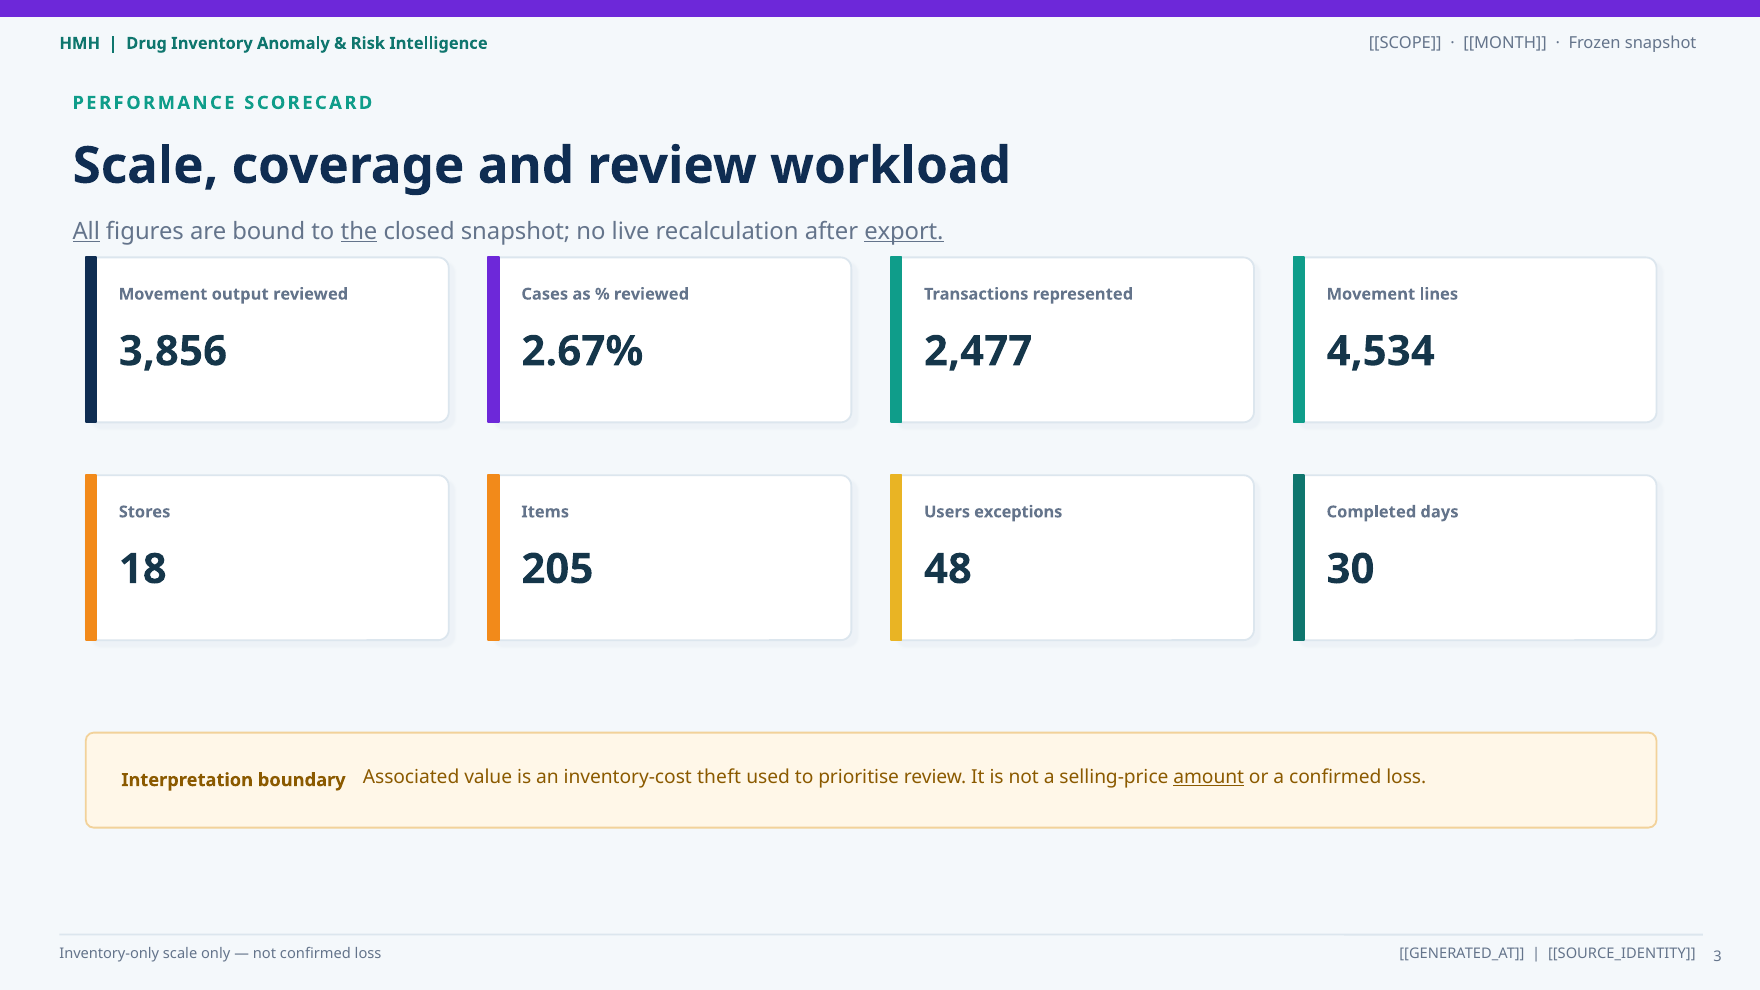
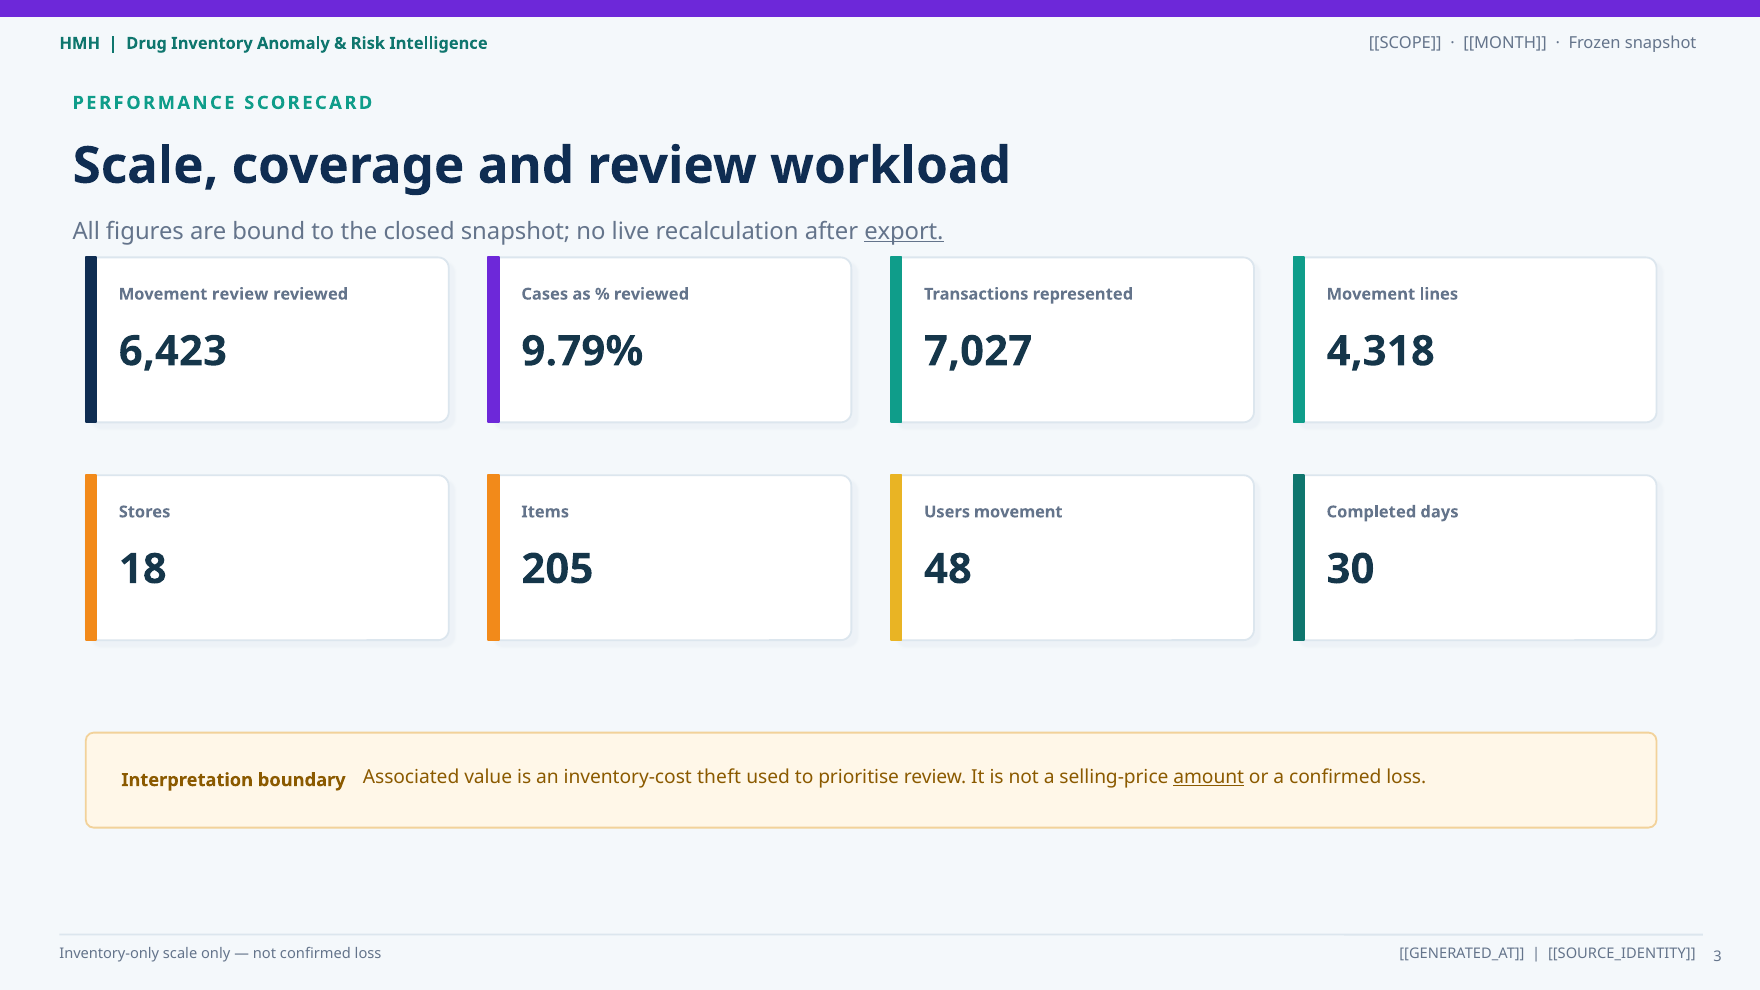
All underline: present -> none (86, 231)
the underline: present -> none (359, 231)
Movement output: output -> review (240, 294)
3,856: 3,856 -> 6,423 (173, 351)
2.67%: 2.67% -> 9.79% (582, 351)
2,477: 2,477 -> 7,027 (978, 351)
4,534: 4,534 -> 4,318 (1381, 351)
Users exceptions: exceptions -> movement (1018, 512)
